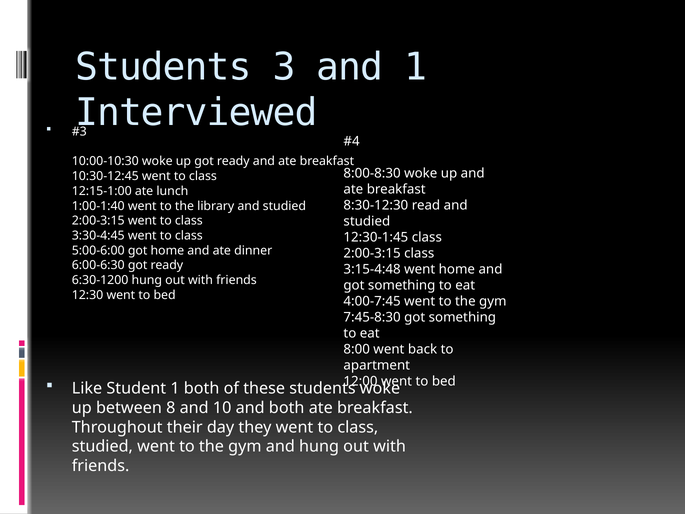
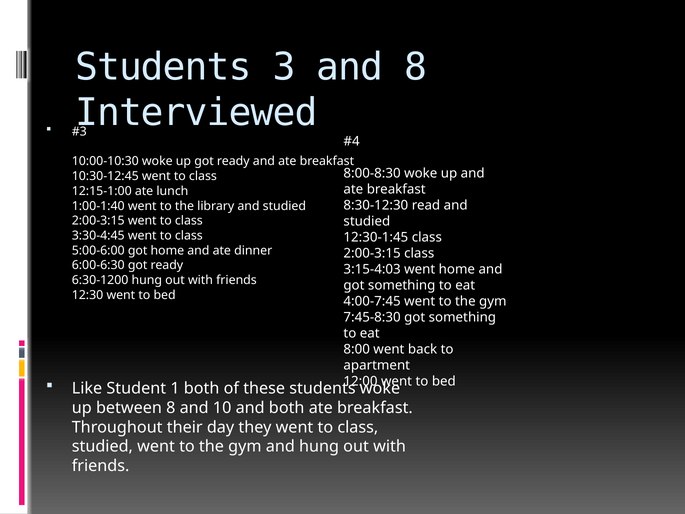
and 1: 1 -> 8 (416, 67)
3:15-4:48: 3:15-4:48 -> 3:15-4:03 (372, 269)
